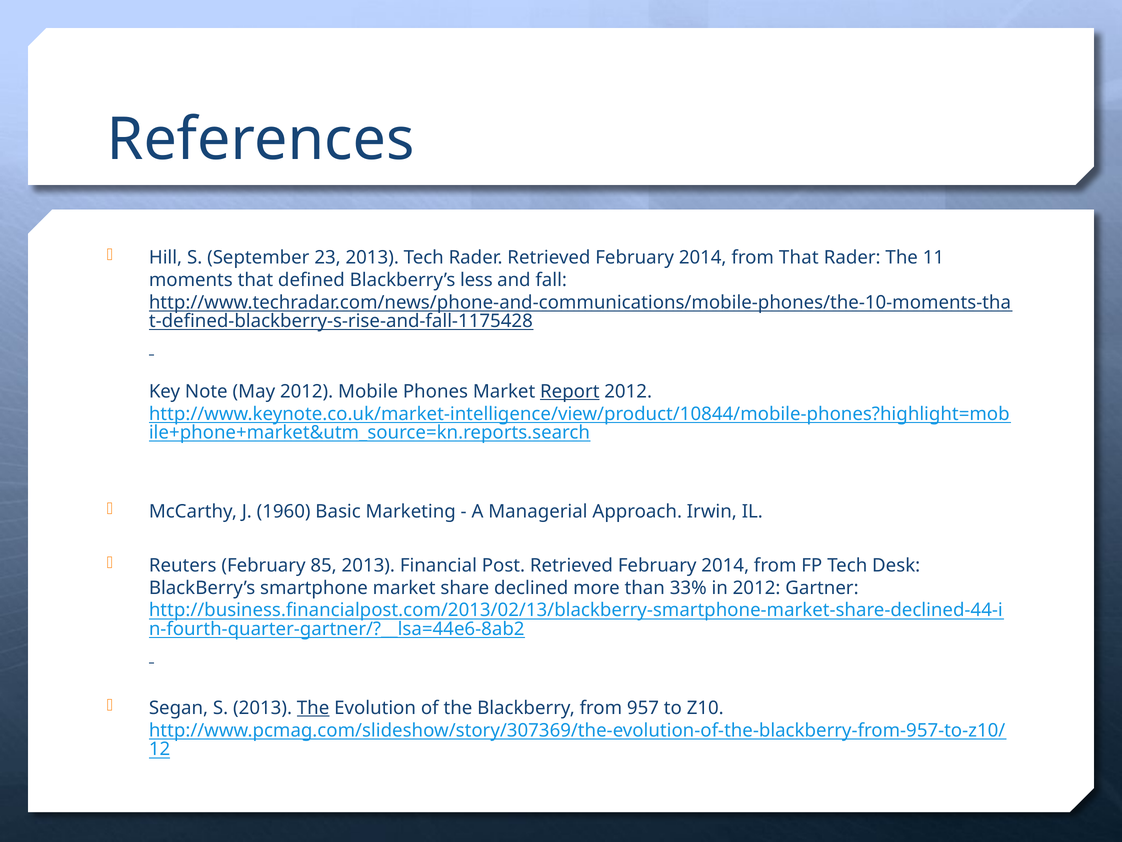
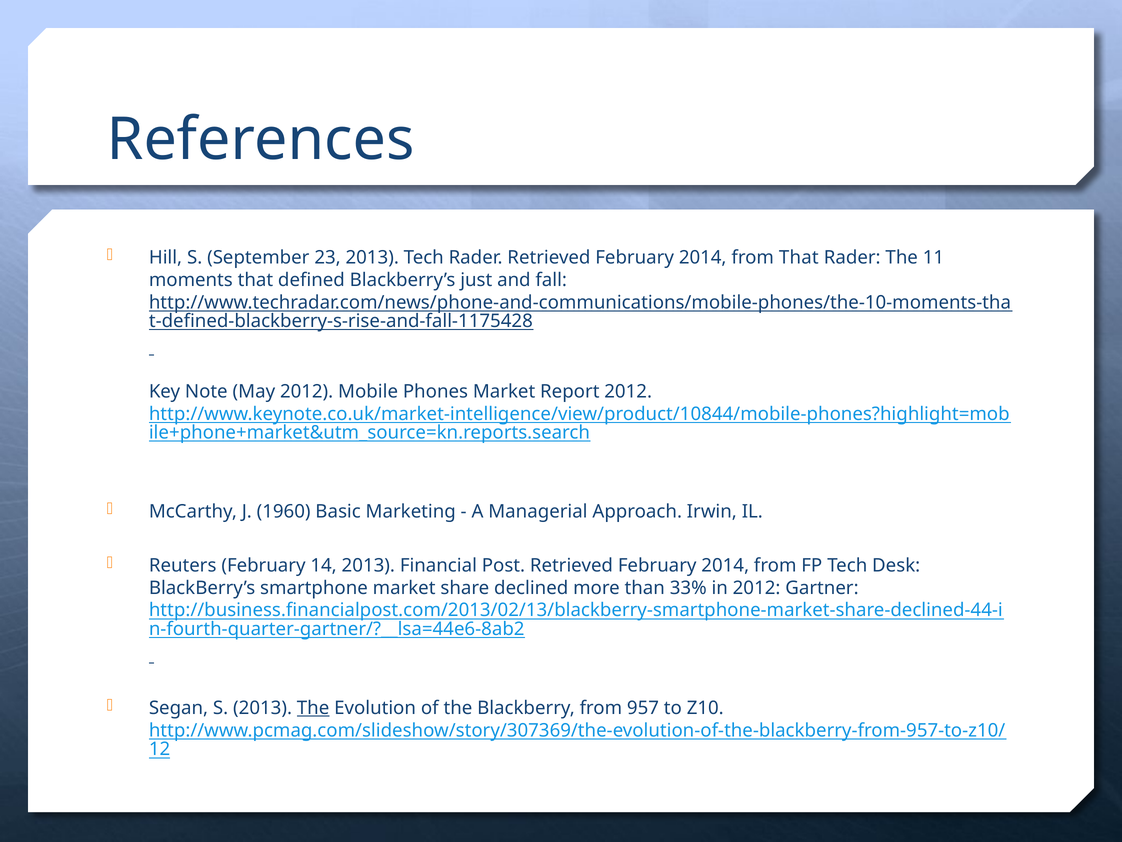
less: less -> just (476, 280)
Report underline: present -> none (570, 391)
85: 85 -> 14 (324, 565)
